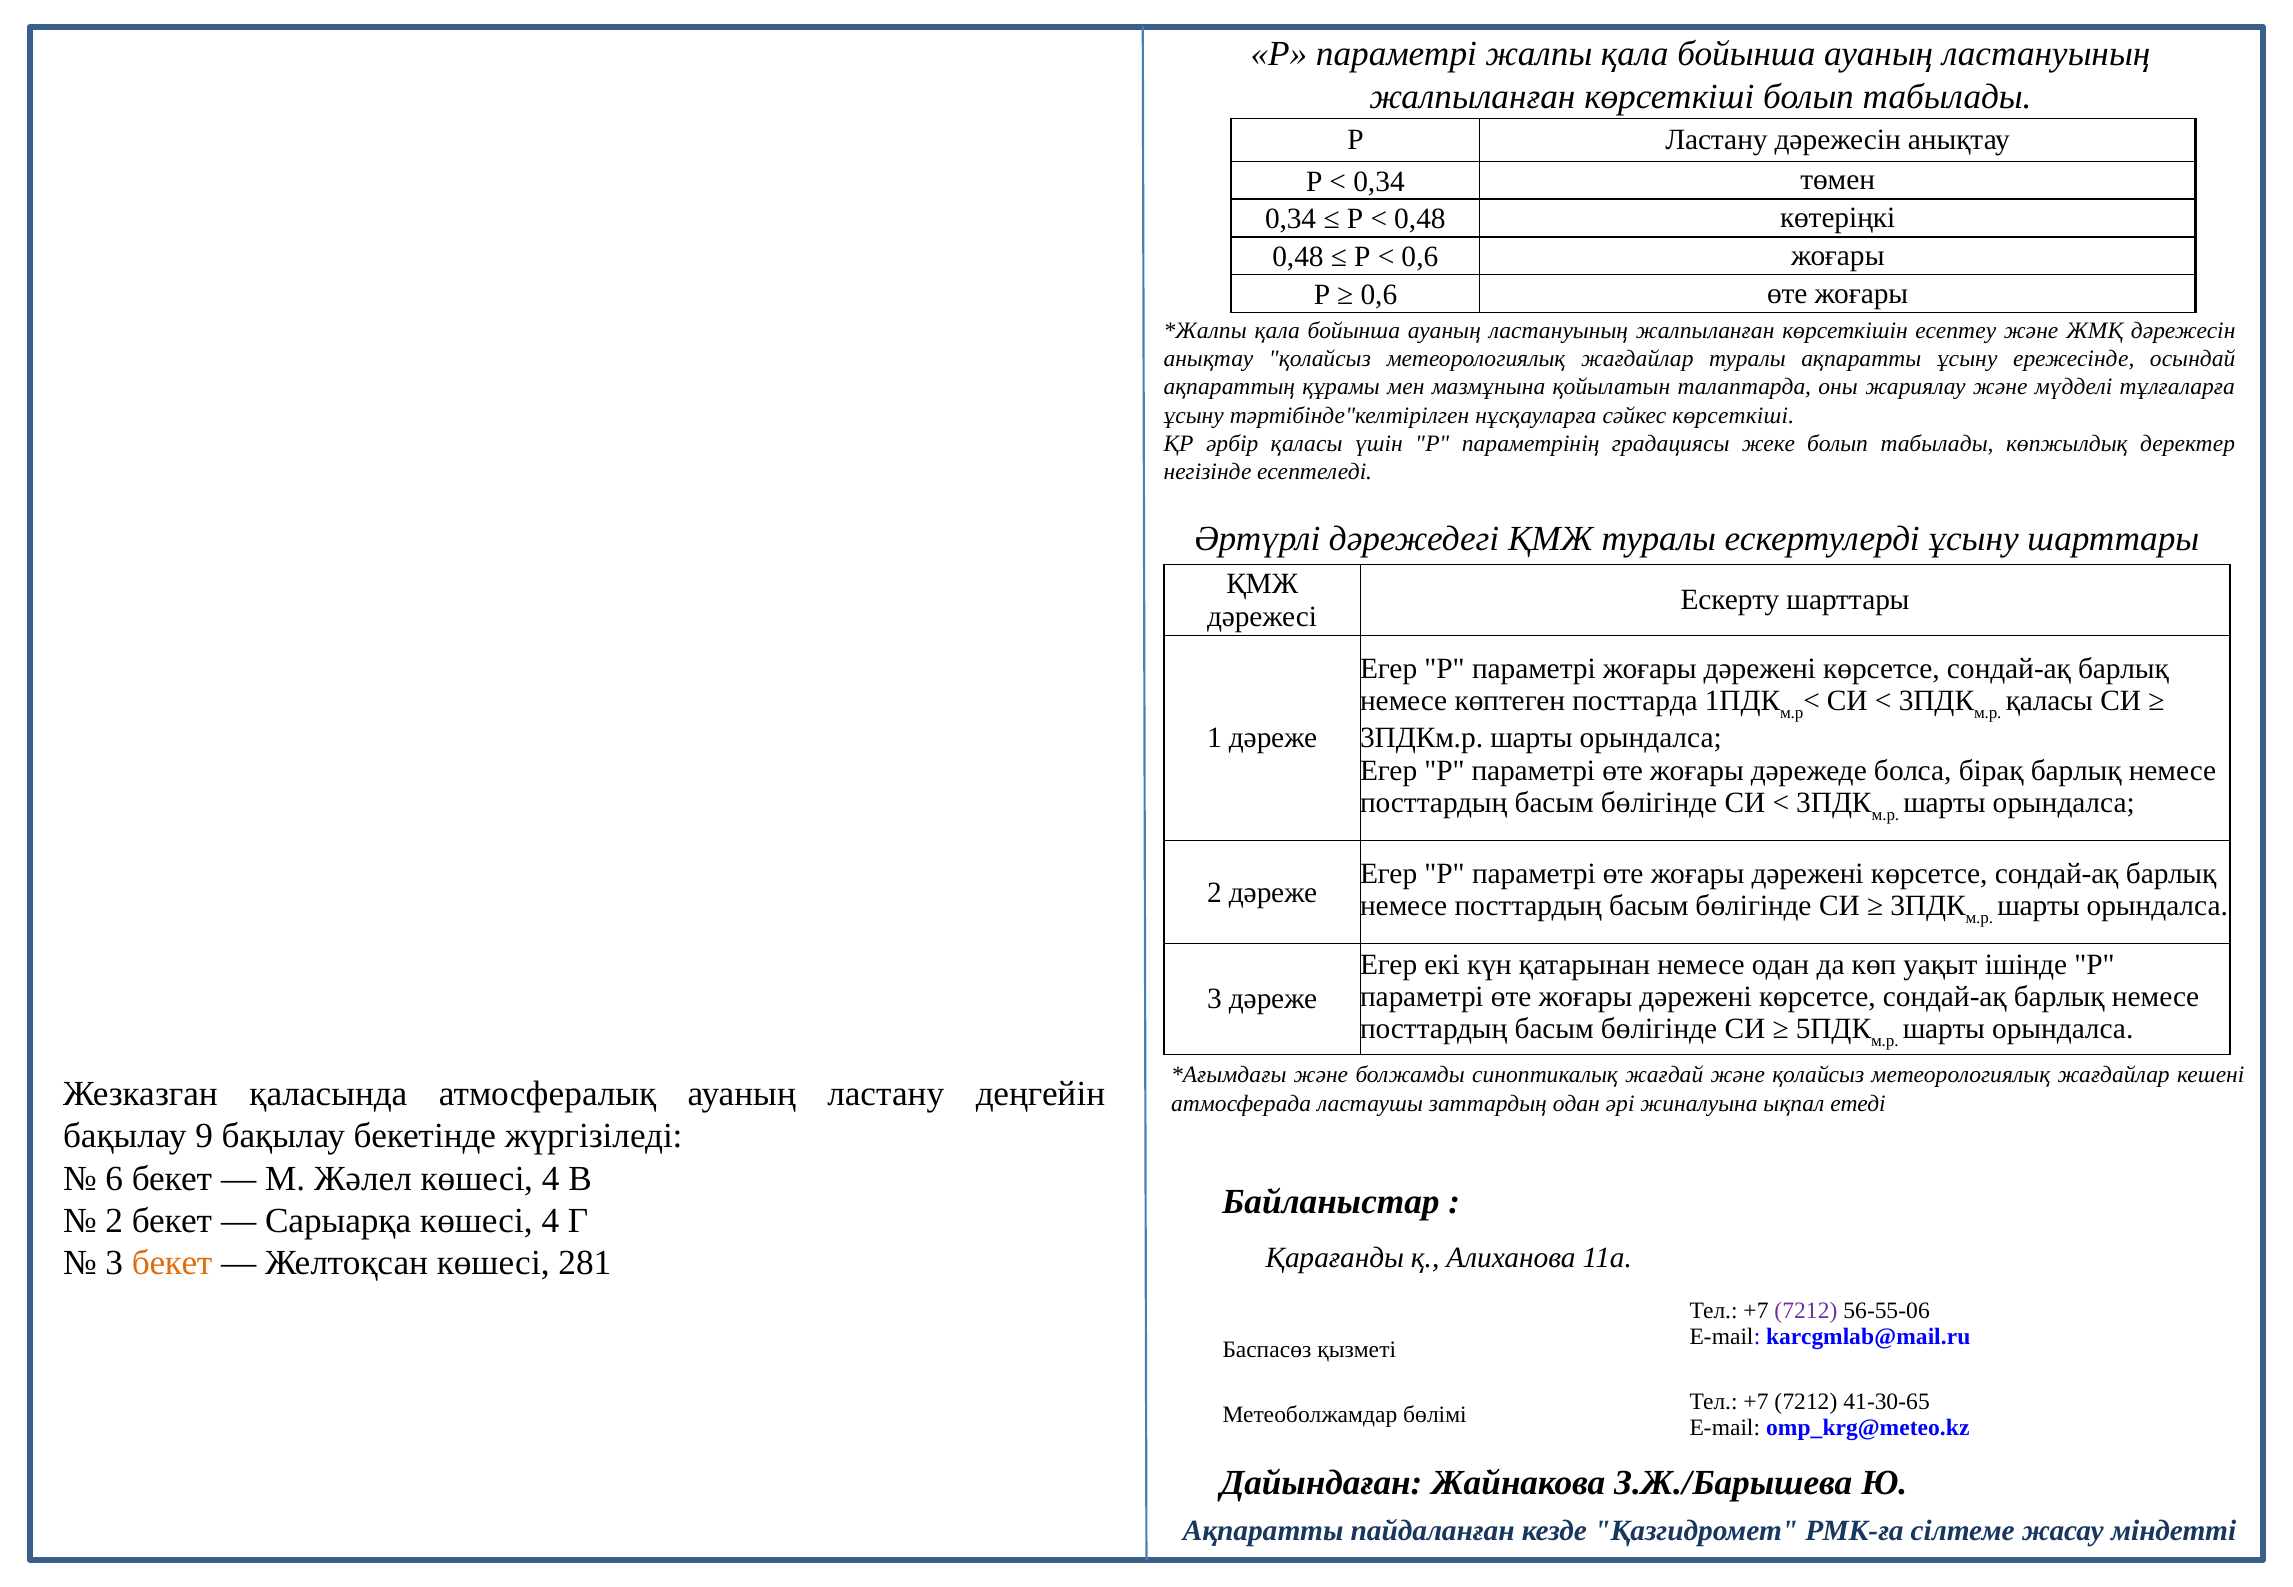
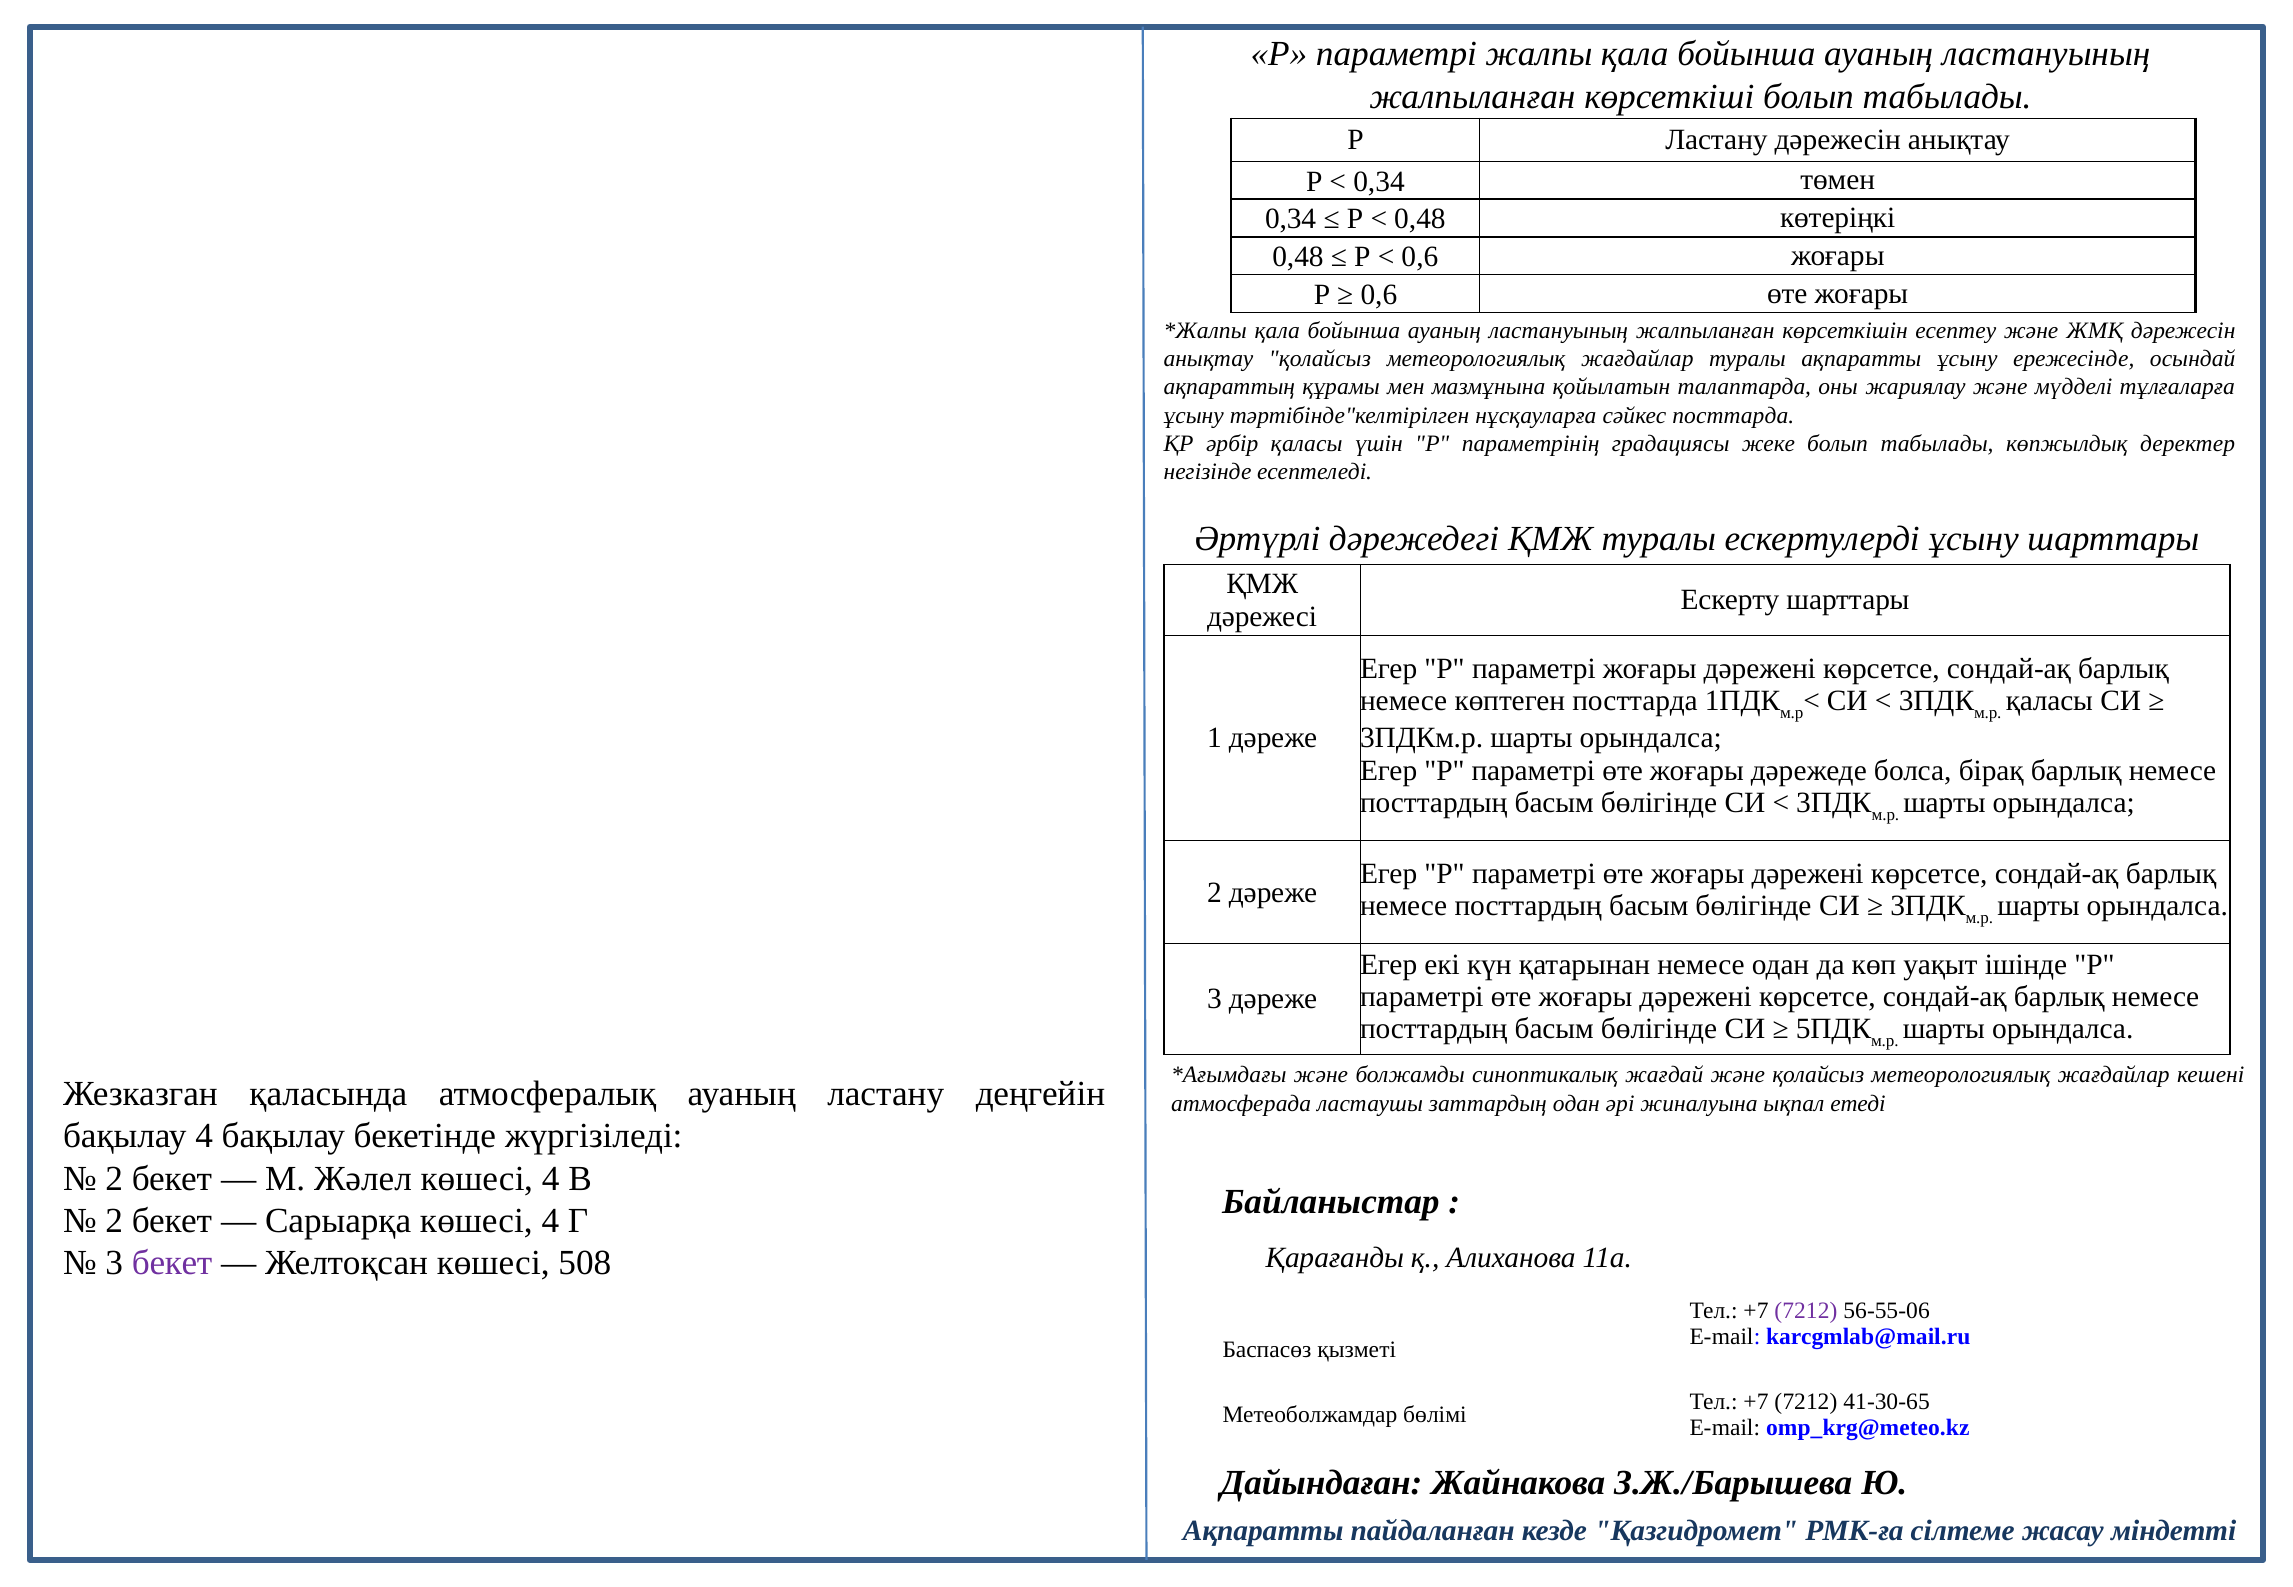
сәйкес көрсеткіші: көрсеткіші -> посттарда (1733, 415)
бақылау 9: 9 -> 4 (204, 1137)
6: 6 -> 2 (114, 1179)
бекет colour: orange -> purple (172, 1264)
281: 281 -> 508 (585, 1264)
